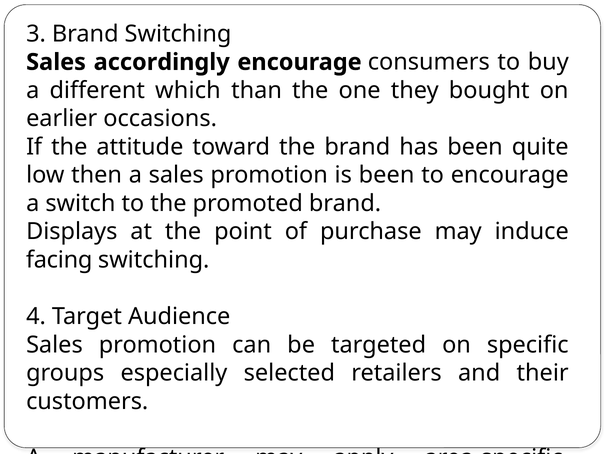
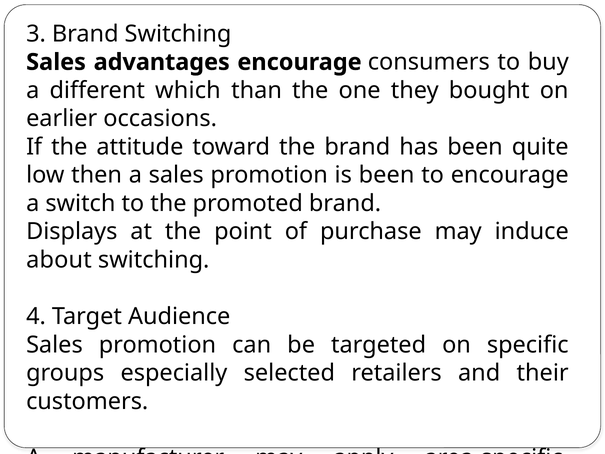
accordingly: accordingly -> advantages (162, 62)
facing: facing -> about (59, 260)
